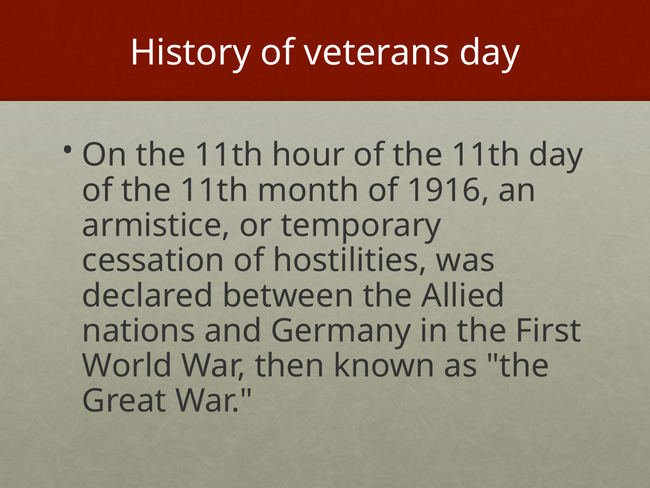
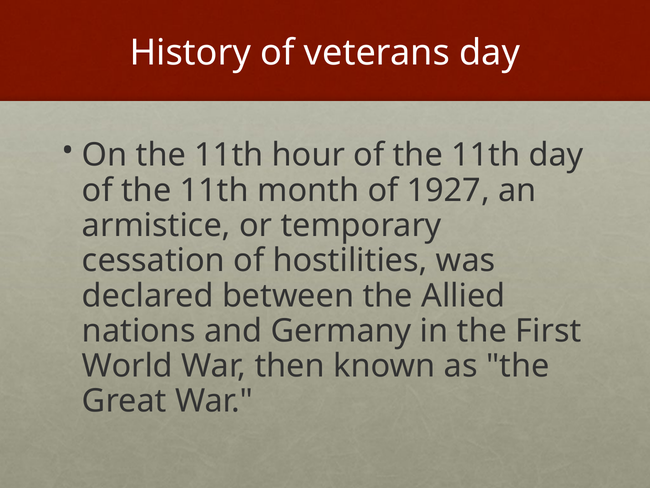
1916: 1916 -> 1927 (448, 190)
